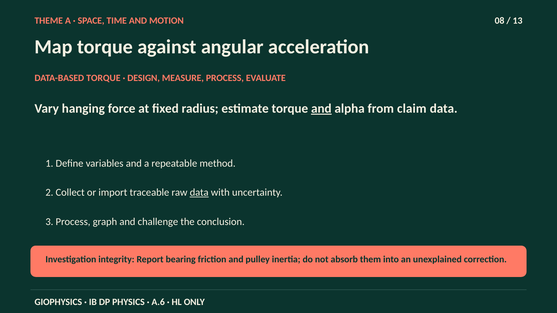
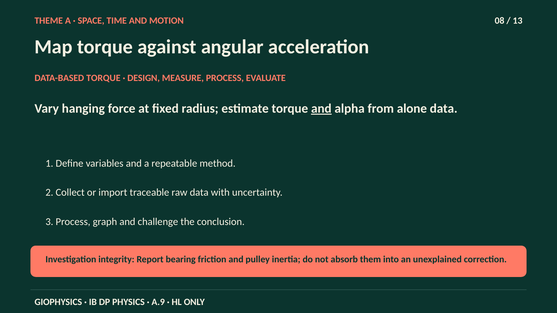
claim: claim -> alone (412, 109)
data underline: present -> none (199, 193)
A.6: A.6 -> A.9 (158, 302)
